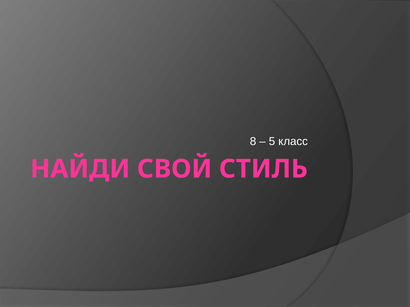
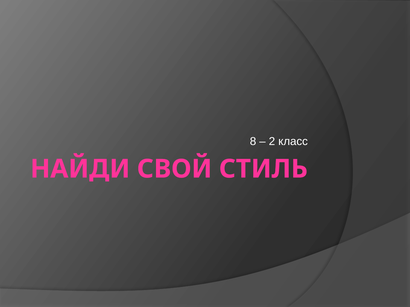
5: 5 -> 2 (272, 142)
